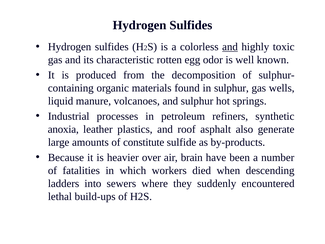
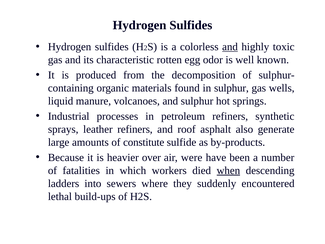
anoxia: anoxia -> sprays (63, 129)
leather plastics: plastics -> refiners (135, 129)
brain: brain -> were (192, 157)
when underline: none -> present (228, 170)
